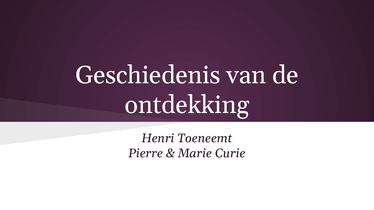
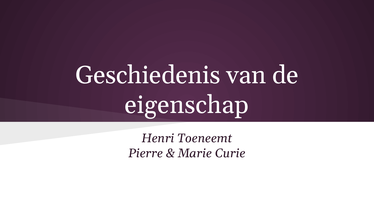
ontdekking: ontdekking -> eigenschap (187, 105)
